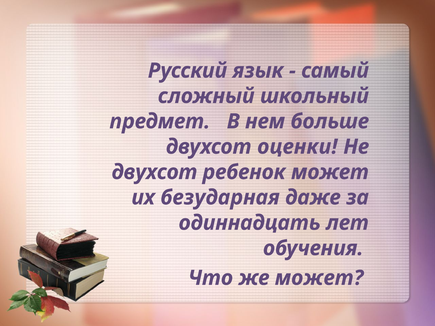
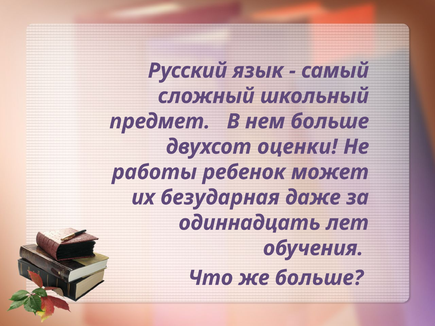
двухсот: двухсот -> работы (154, 172)
же может: может -> больше (319, 278)
